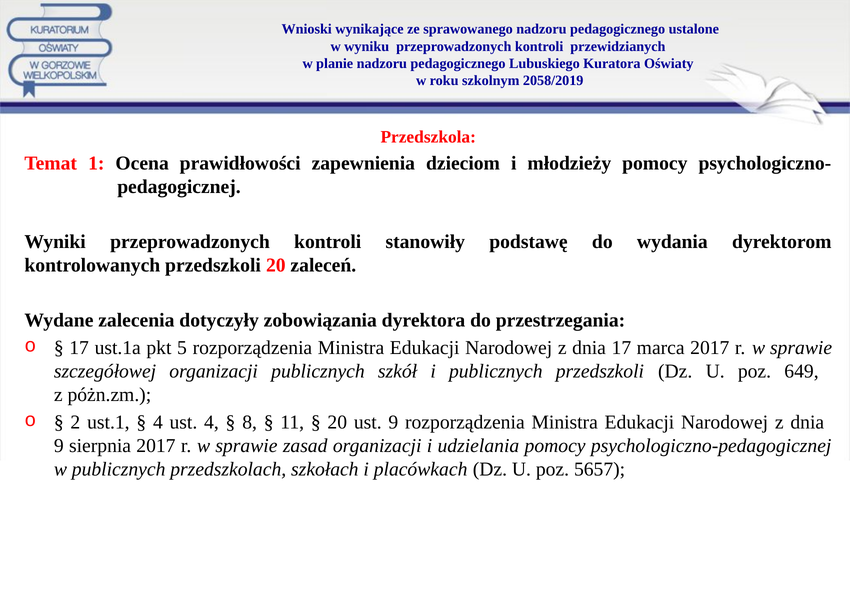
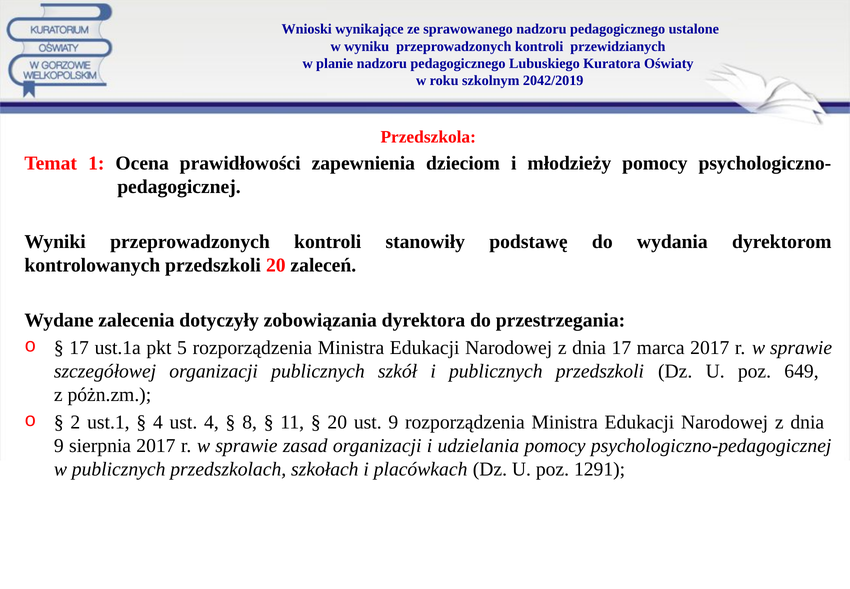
2058/2019: 2058/2019 -> 2042/2019 (553, 81)
5657: 5657 -> 1291 (600, 469)
